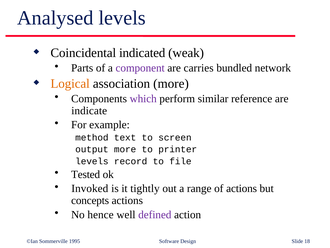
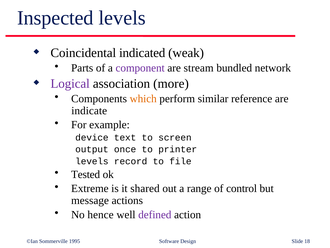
Analysed: Analysed -> Inspected (55, 18)
carries: carries -> stream (199, 68)
Logical colour: orange -> purple (70, 83)
which colour: purple -> orange (143, 99)
method: method -> device (92, 137)
output more: more -> once (125, 149)
Invoked: Invoked -> Extreme (90, 188)
tightly: tightly -> shared (145, 188)
of actions: actions -> control (242, 188)
concepts: concepts -> message (90, 200)
